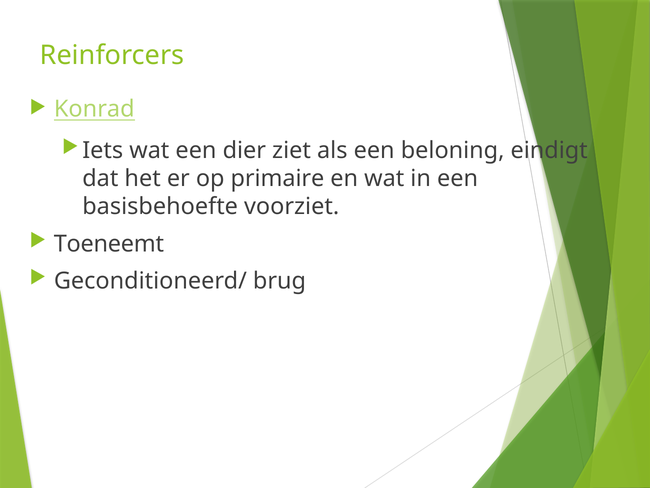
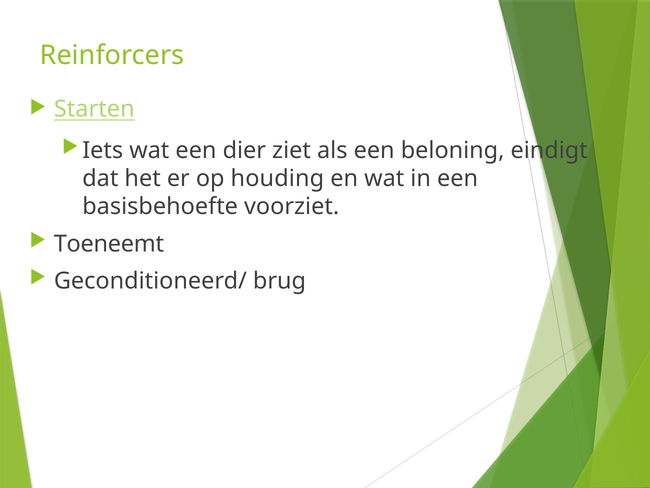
Konrad: Konrad -> Starten (94, 109)
primaire: primaire -> houding (277, 178)
